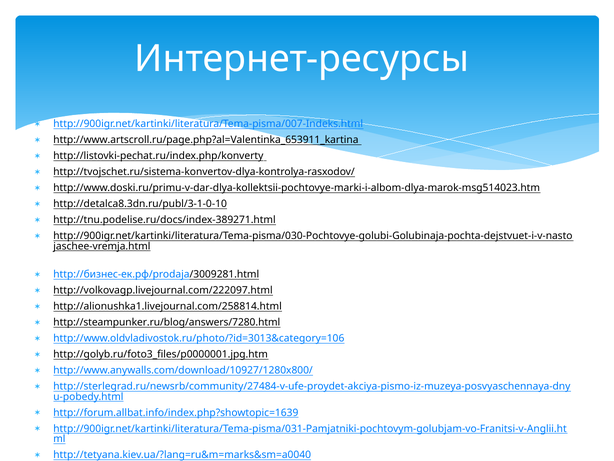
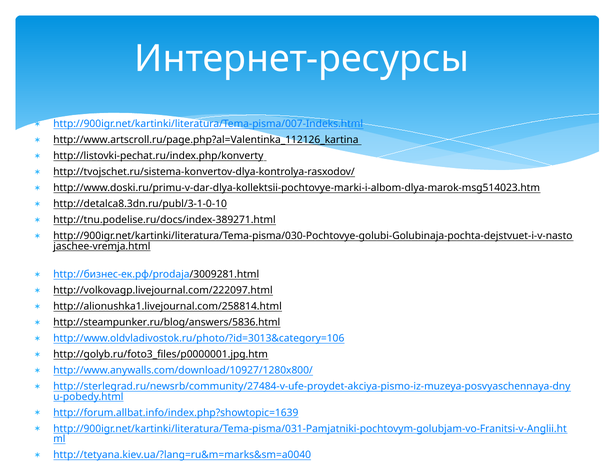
http://www.artscroll.ru/page.php?al=Valentinka_653911_kartina: http://www.artscroll.ru/page.php?al=Valentinka_653911_kartina -> http://www.artscroll.ru/page.php?al=Valentinka_112126_kartina (206, 140)
http://steampunker.ru/blog/answers/7280.html: http://steampunker.ru/blog/answers/7280.html -> http://steampunker.ru/blog/answers/5836.html (167, 322)
